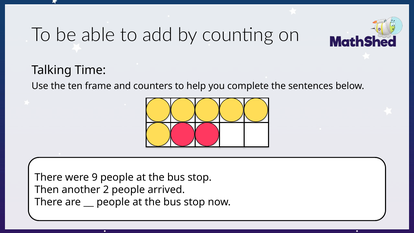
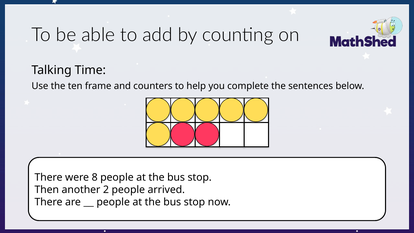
9: 9 -> 8 (95, 177)
